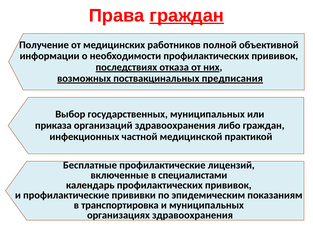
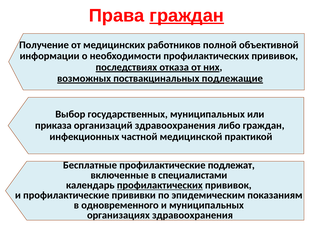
предписания: предписания -> подлежащие (232, 79)
лицензий: лицензий -> подлежат (231, 166)
профилактических underline: none -> present (160, 186)
транспортировка: транспортировка -> одновременного (120, 206)
